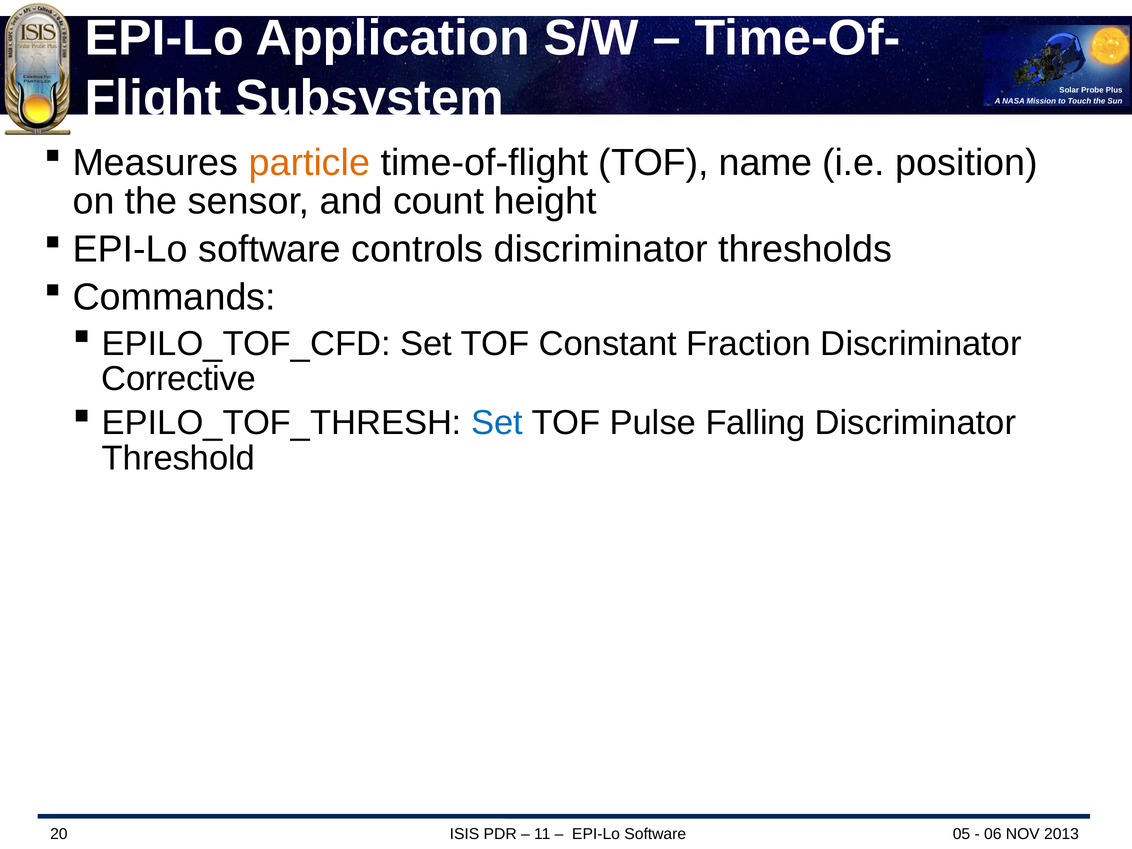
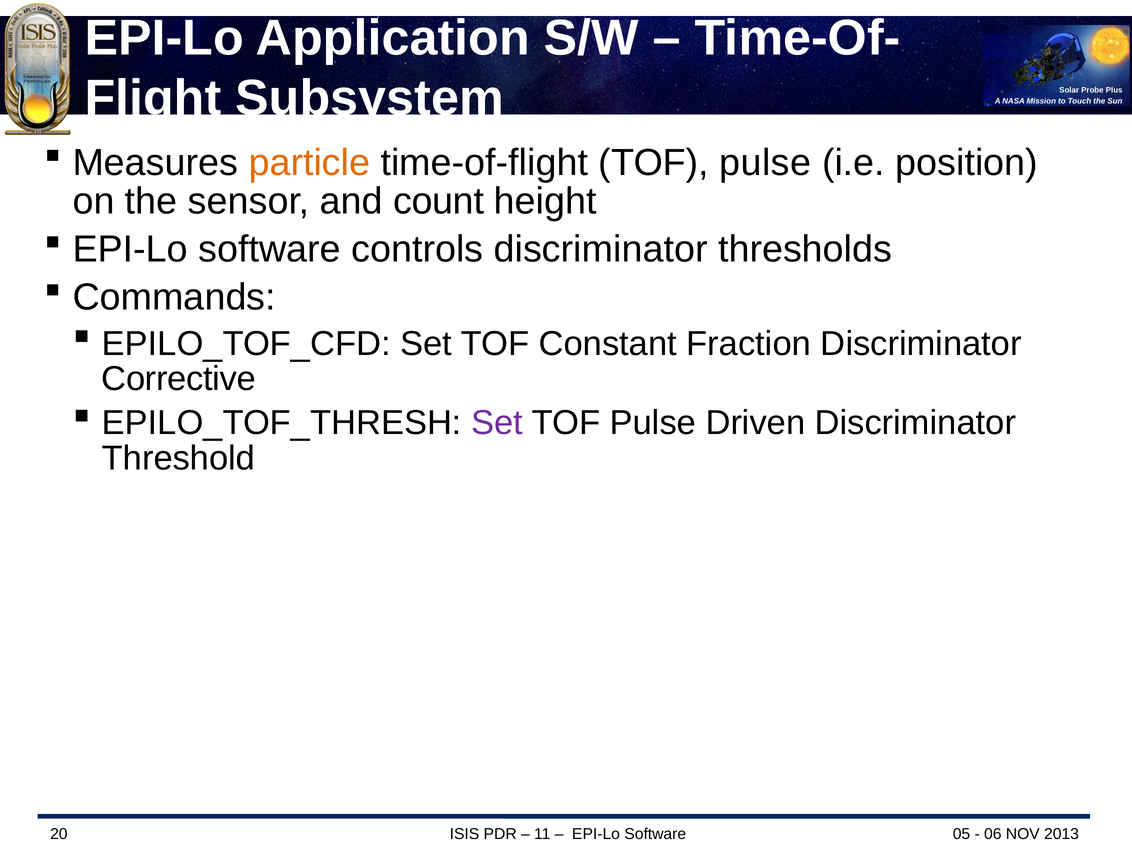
time-of-flight TOF name: name -> pulse (765, 163)
Set colour: blue -> purple (497, 423)
Falling: Falling -> Driven (755, 423)
